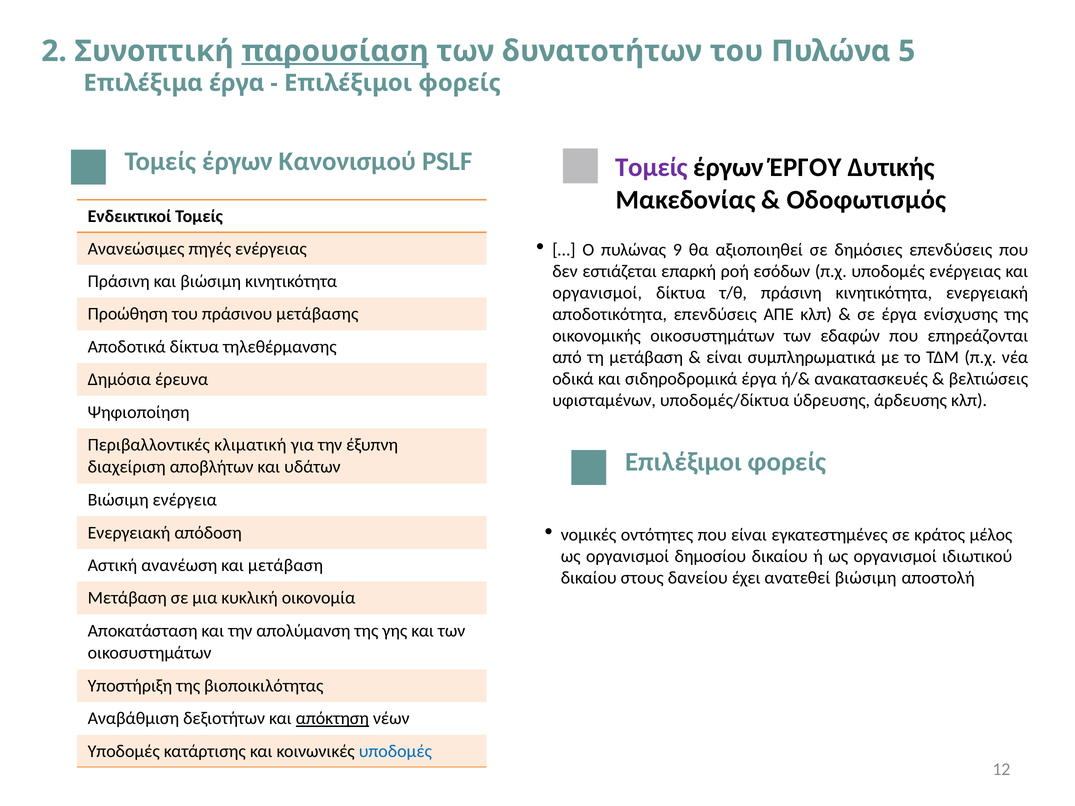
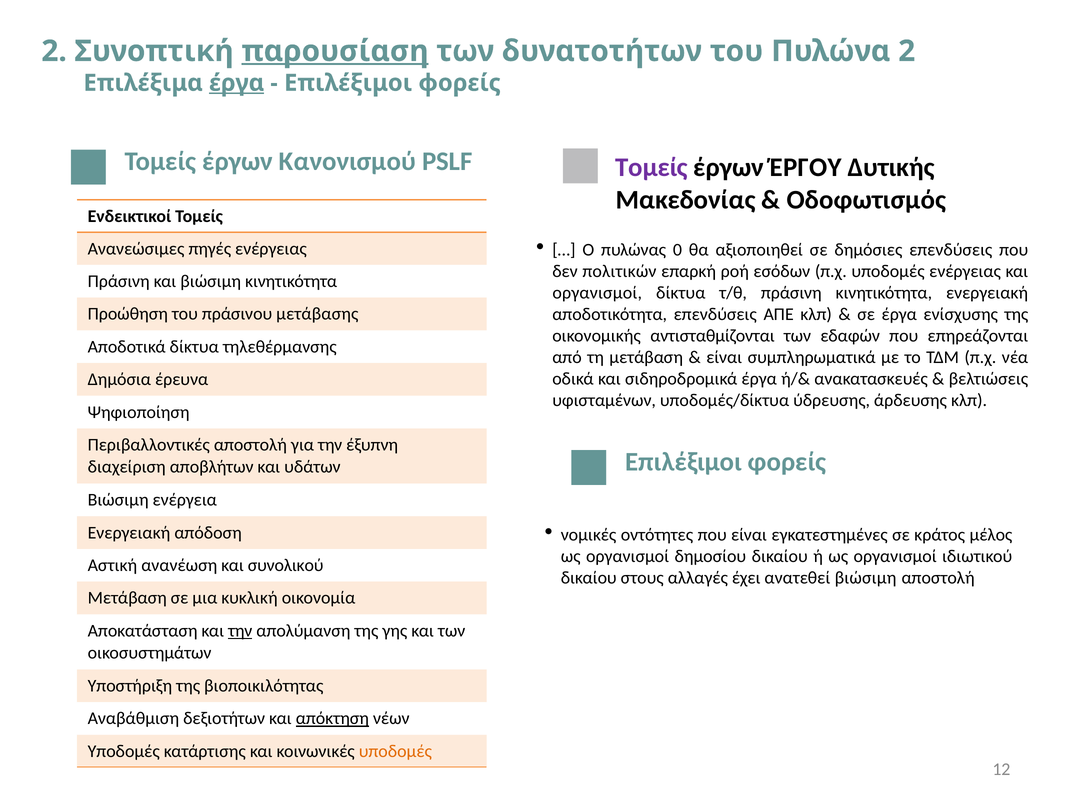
Πυλώνα 5: 5 -> 2 (907, 51)
έργα underline: none -> present (237, 83)
9: 9 -> 0 (677, 250)
εστιάζεται: εστιάζεται -> πολιτικών (619, 271)
οικονομικής οικοσυστημάτων: οικοσυστημάτων -> αντισταθμίζονται (712, 336)
Περιβαλλοντικές κλιματική: κλιματική -> αποστολή (250, 445)
και μετάβαση: μετάβαση -> συνολικού (286, 566)
δανείου: δανείου -> αλλαγές (698, 578)
την underline: none -> present (240, 631)
υποδομές colour: blue -> orange (395, 752)
